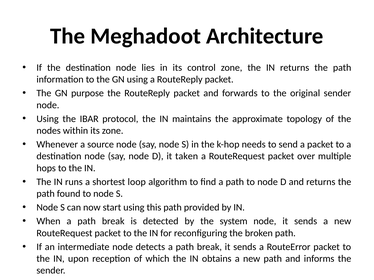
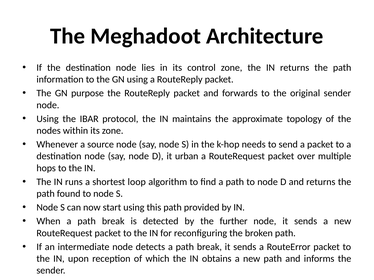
taken: taken -> urban (187, 156)
system: system -> further (234, 222)
